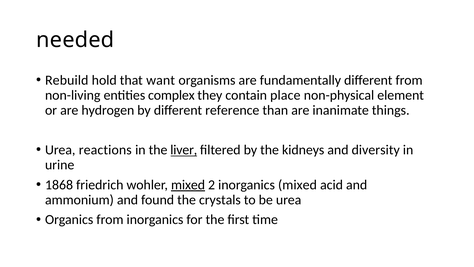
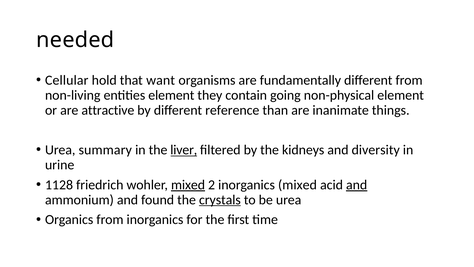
Rebuild: Rebuild -> Cellular (67, 80)
entities complex: complex -> element (171, 95)
place: place -> going (285, 95)
hydrogen: hydrogen -> attractive (108, 110)
reactions: reactions -> summary (105, 150)
1868: 1868 -> 1128 (59, 185)
and underline: none -> present (357, 185)
crystals underline: none -> present (220, 199)
